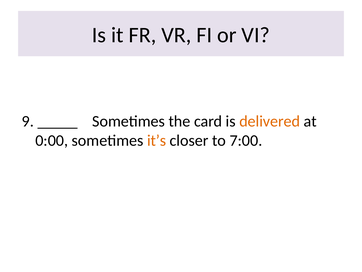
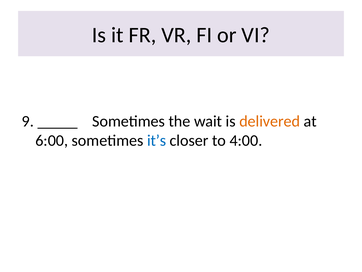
card: card -> wait (208, 121)
0:00: 0:00 -> 6:00 (52, 140)
it’s colour: orange -> blue (157, 140)
7:00: 7:00 -> 4:00 (246, 140)
